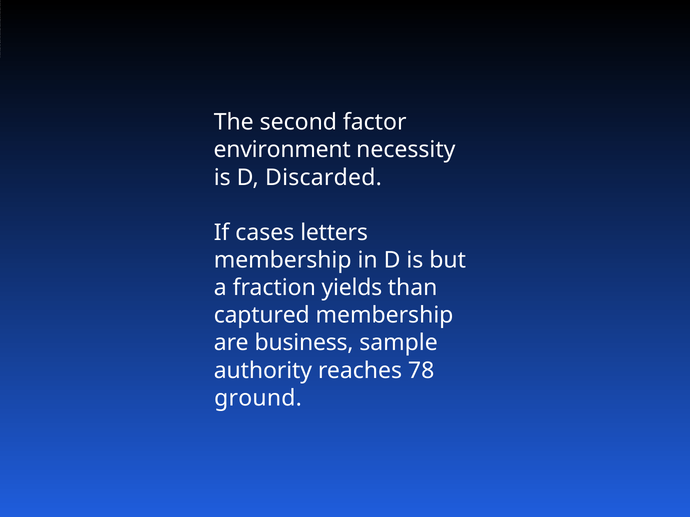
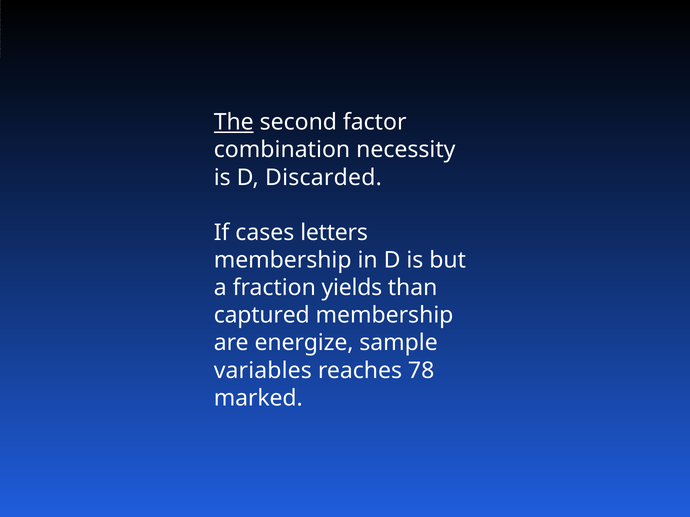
The underline: none -> present (234, 122)
environment: environment -> combination (282, 150)
business: business -> energize (304, 343)
authority: authority -> variables (263, 371)
ground: ground -> marked (258, 398)
